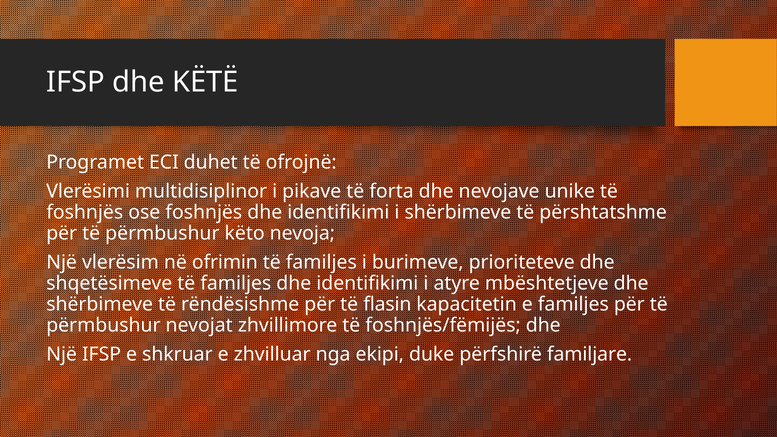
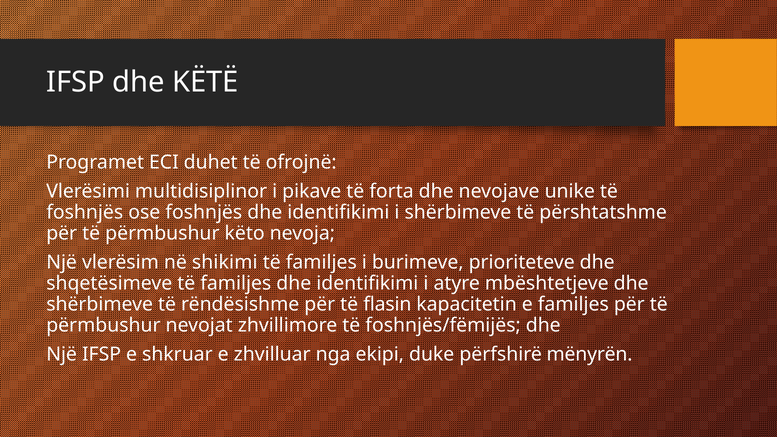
ofrimin: ofrimin -> shikimi (225, 262)
familjare: familjare -> mënyrën (590, 354)
